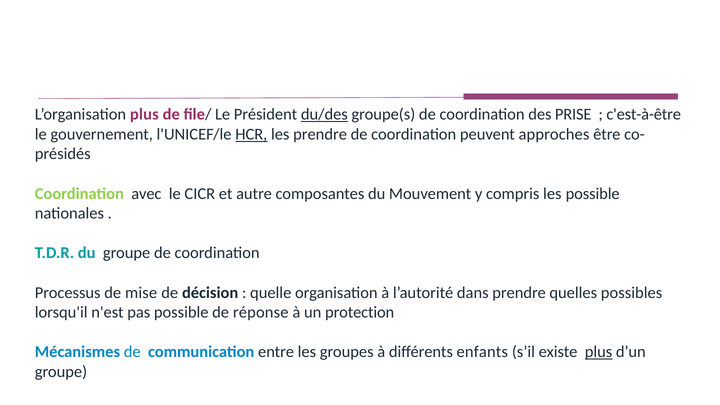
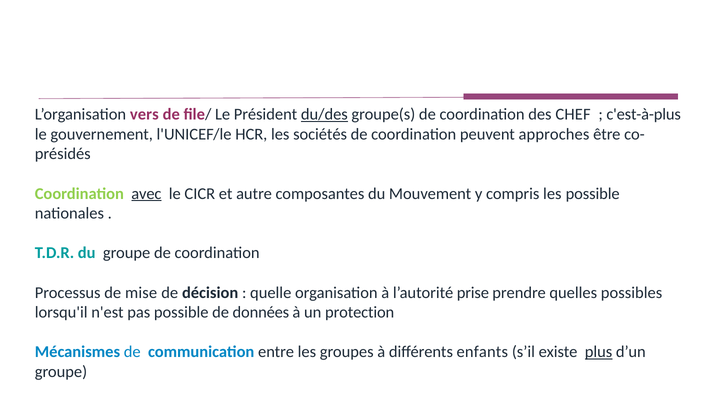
L’organisation plus: plus -> vers (144, 114)
PRISE: PRISE -> CHEF (573, 114)
c'est-à-être: c'est-à-être -> c'est-à-plus (644, 114)
HCR underline: present -> none (251, 134)
les prendre: prendre -> sociétés (320, 134)
avec underline: none -> present (146, 194)
dans: dans -> prise (473, 293)
réponse: réponse -> données (261, 312)
